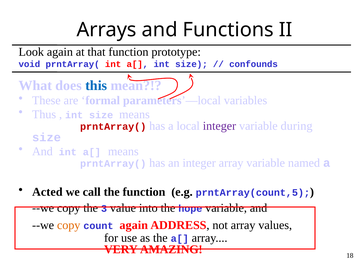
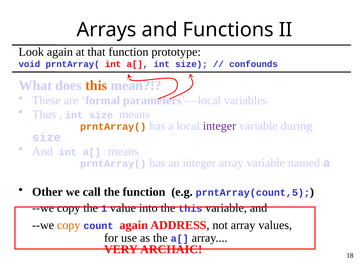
this colour: blue -> orange (96, 85)
prntArray( colour: red -> orange (113, 127)
Acted: Acted -> Other (47, 192)
3: 3 -> 1 (104, 209)
the hope: hope -> this (190, 209)
AMAZING: AMAZING -> ARCHAIC (171, 249)
